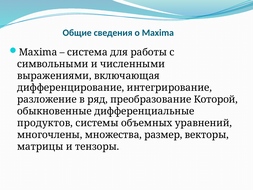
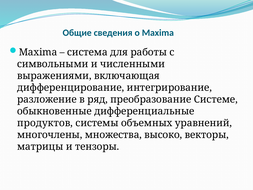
Которой: Которой -> Системе (216, 99)
размер: размер -> высоко (163, 135)
